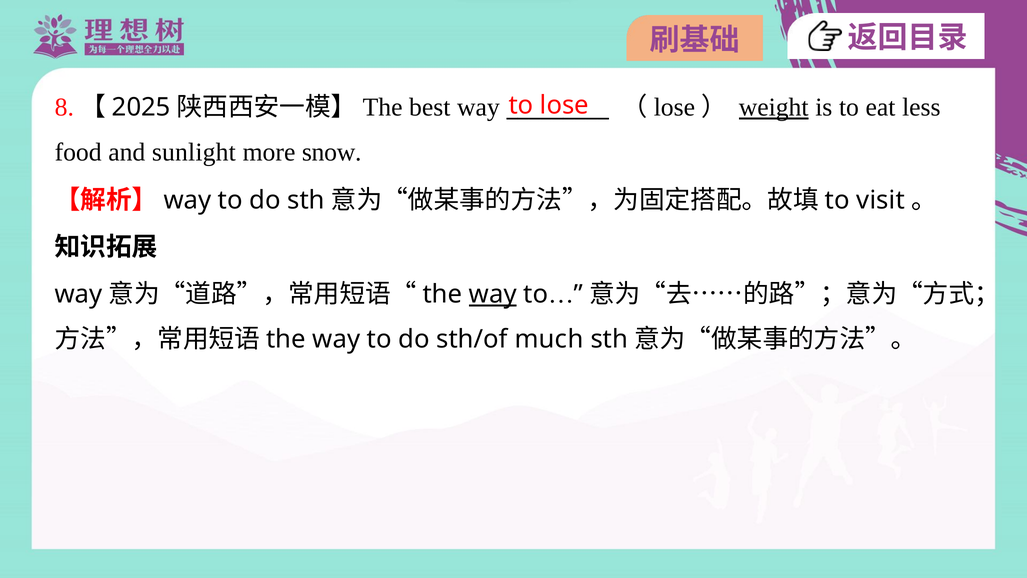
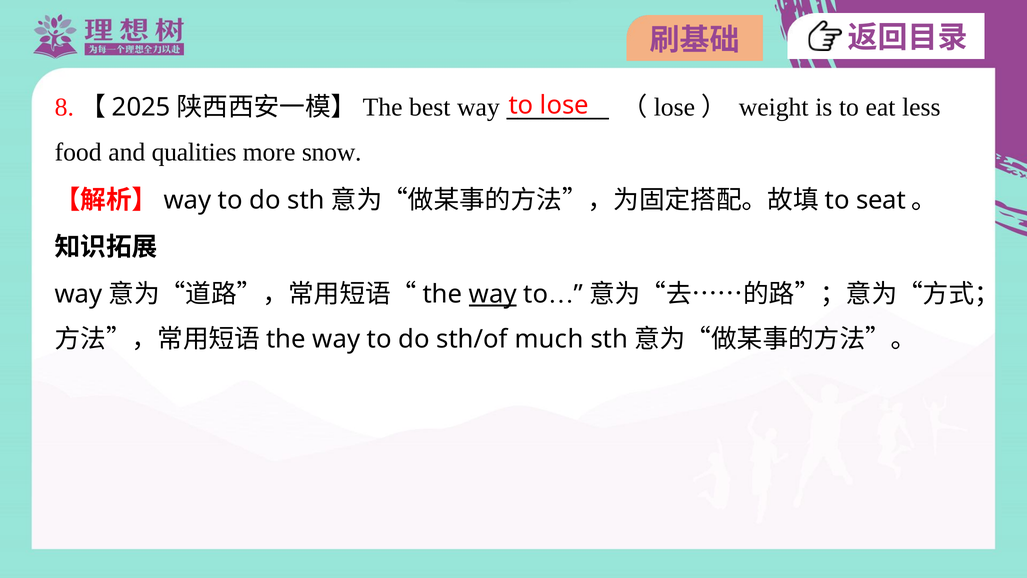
weight underline: present -> none (774, 107)
sunlight: sunlight -> qualities (194, 152)
visit: visit -> seat (881, 200)
